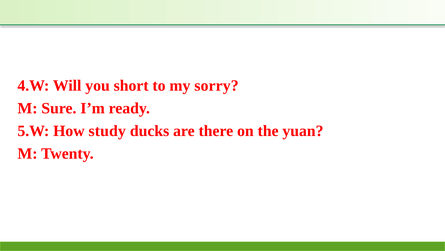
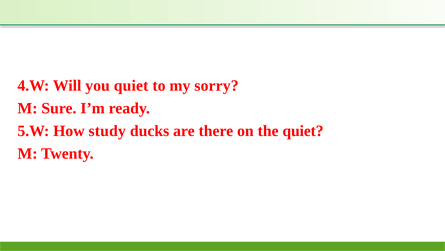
you short: short -> quiet (131, 86)
the yuan: yuan -> quiet (303, 131)
